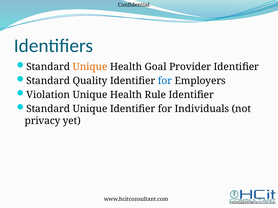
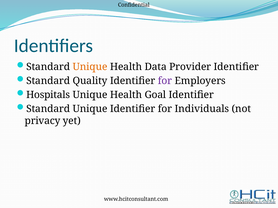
Goal: Goal -> Data (156, 67)
for colour: blue -> purple (165, 81)
Violation: Violation -> Hospitals (48, 95)
Rule: Rule -> Goal (155, 95)
